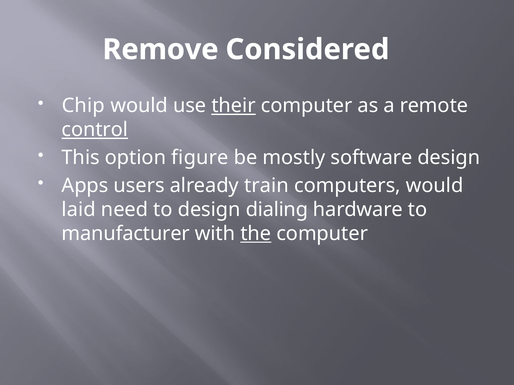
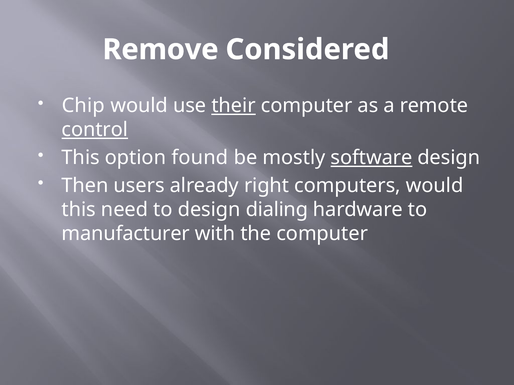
figure: figure -> found (200, 158)
software underline: none -> present (371, 158)
Apps: Apps -> Then (85, 186)
train: train -> right (267, 186)
laid: laid -> this (79, 210)
the underline: present -> none (256, 234)
